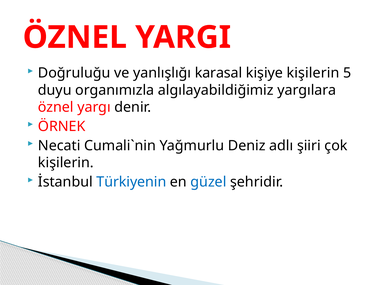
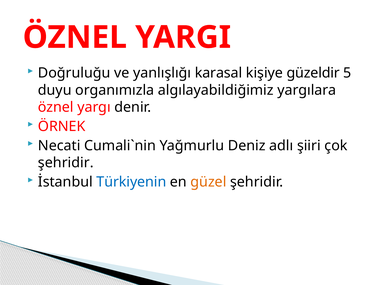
kişiye kişilerin: kişilerin -> güzeldir (313, 73)
kişilerin: kişilerin -> şehridir (66, 163)
güzel colour: blue -> orange (208, 182)
